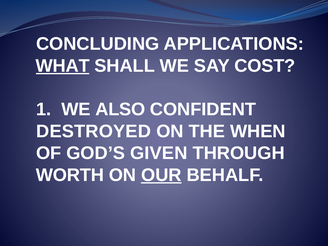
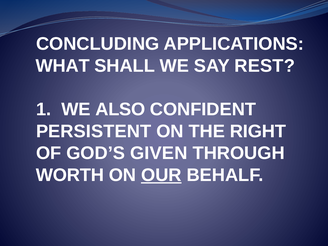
WHAT underline: present -> none (63, 66)
COST: COST -> REST (265, 66)
DESTROYED: DESTROYED -> PERSISTENT (94, 131)
WHEN: WHEN -> RIGHT (258, 131)
